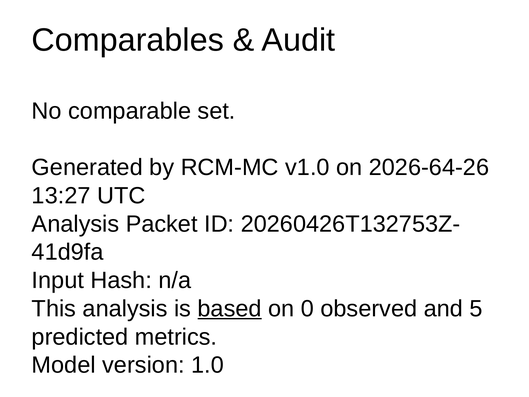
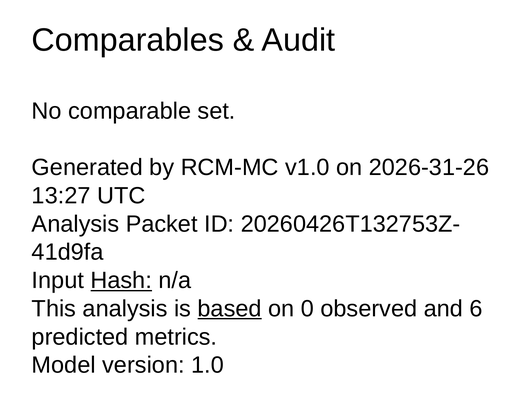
2026-64-26: 2026-64-26 -> 2026-31-26 (429, 167)
Hash underline: none -> present (121, 280)
5: 5 -> 6 (476, 308)
